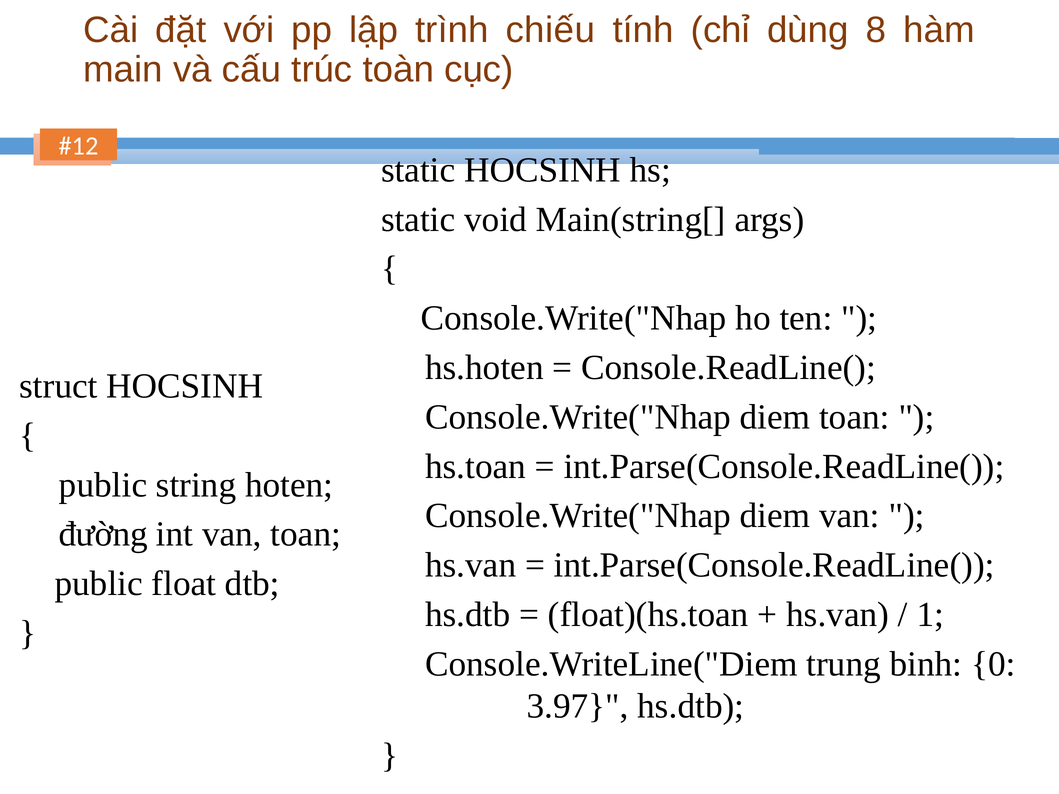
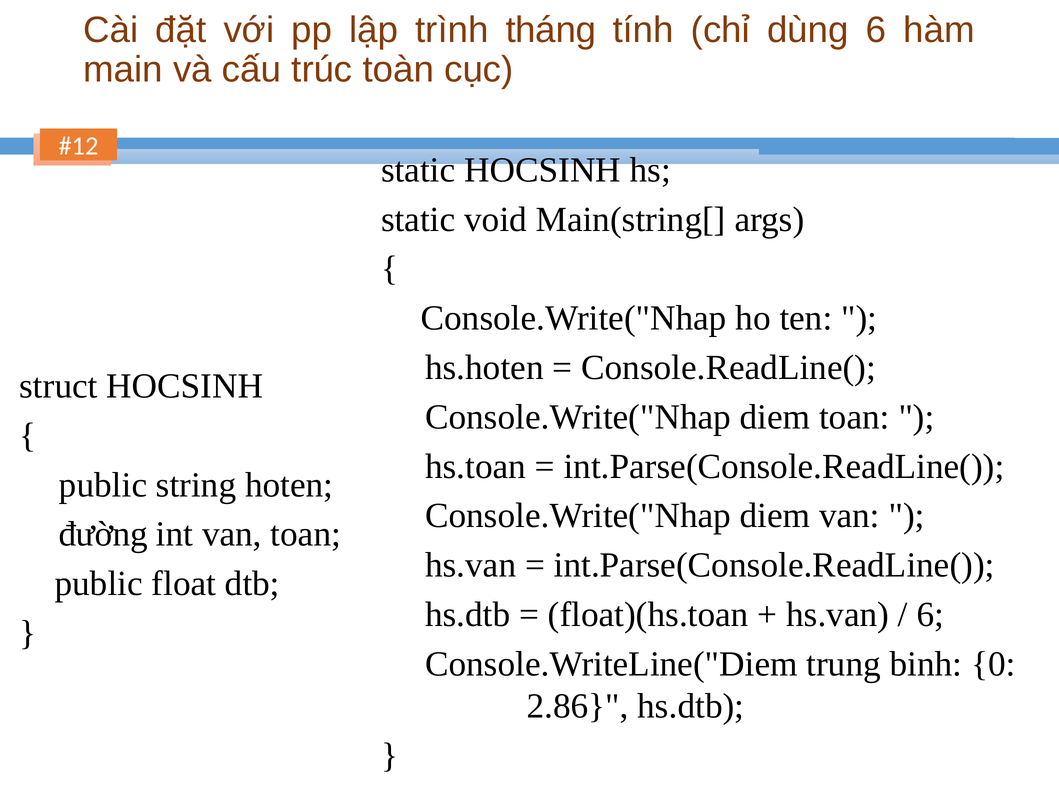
chiếu: chiếu -> tháng (551, 30)
dùng 8: 8 -> 6 (876, 30)
1: 1 -> 6 (930, 615)
3.97: 3.97 -> 2.86 (578, 707)
